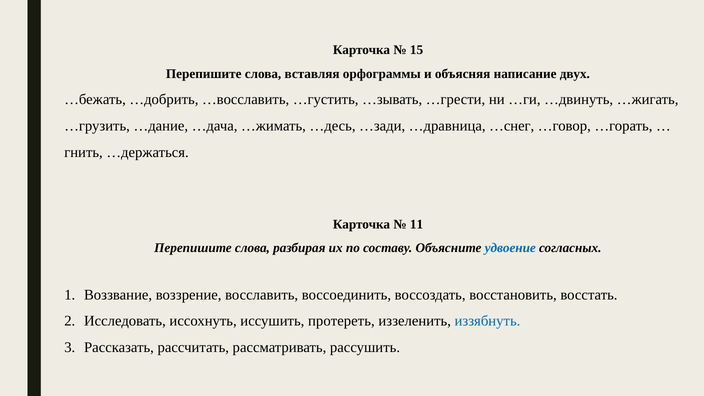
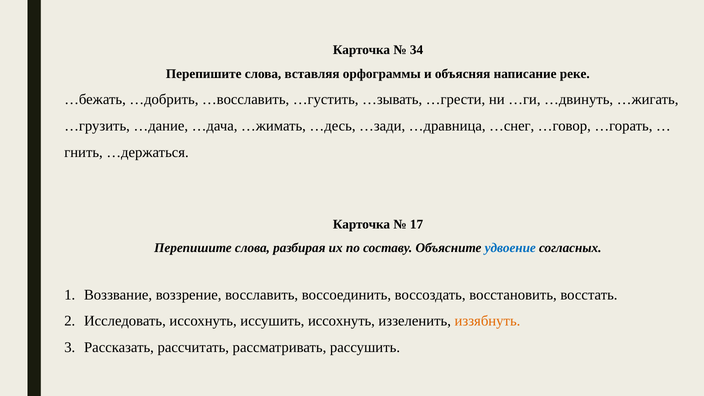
15: 15 -> 34 (417, 50)
двух: двух -> реке (575, 74)
11: 11 -> 17 (417, 224)
иссушить протереть: протереть -> иссохнуть (341, 321)
иззябнуть colour: blue -> orange (488, 321)
